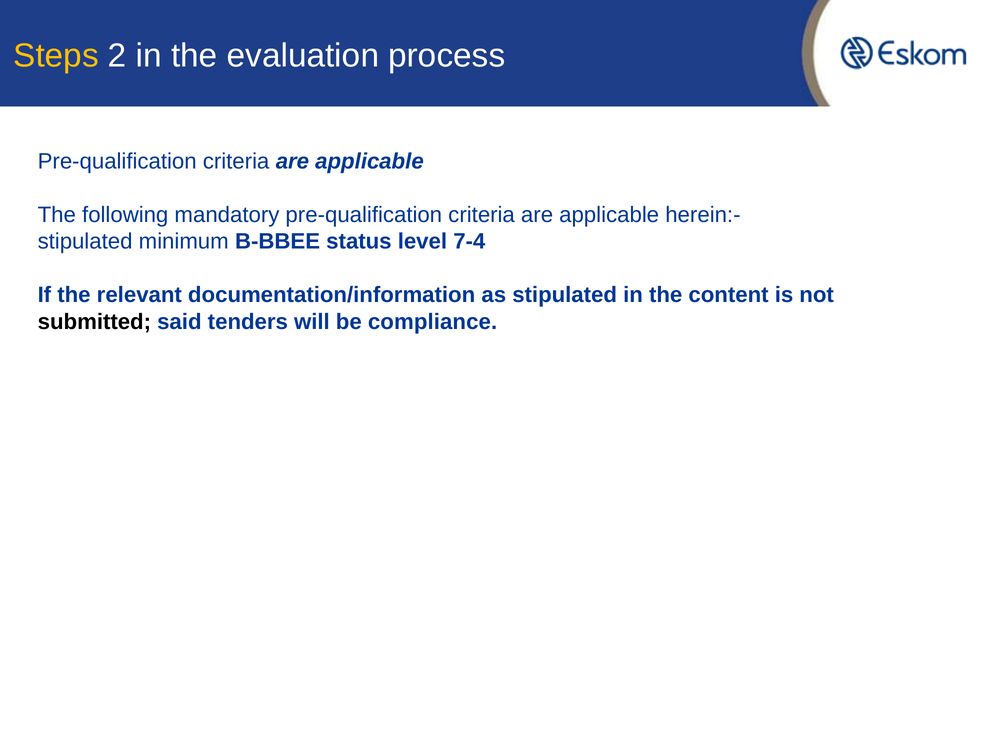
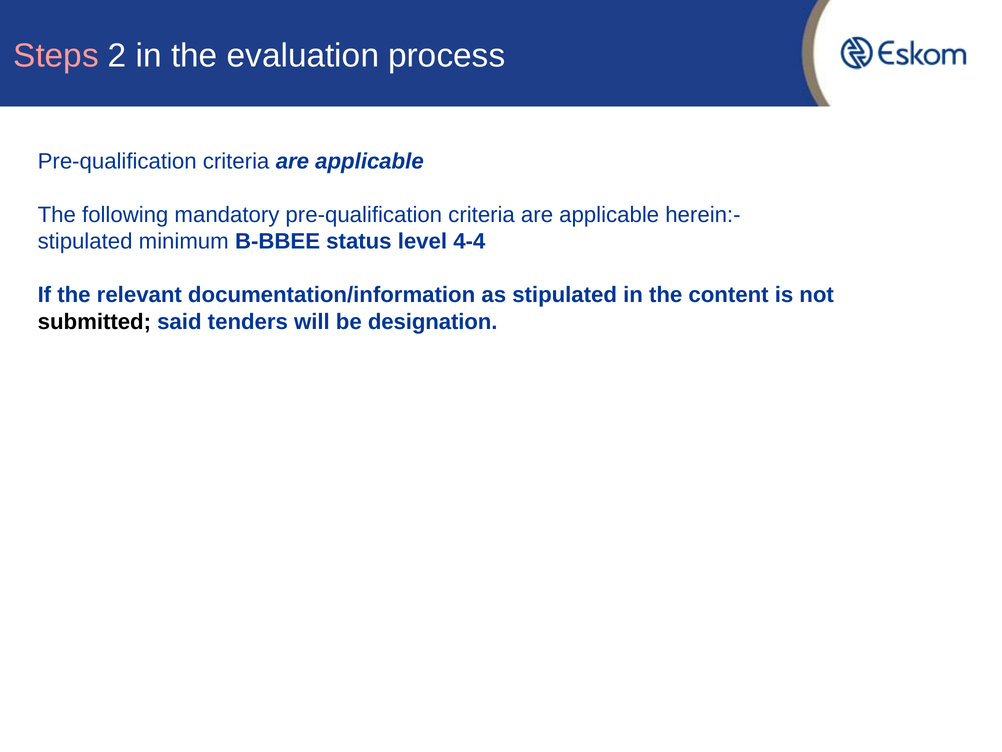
Steps colour: yellow -> pink (56, 55)
7-4: 7-4 -> 4-4 (469, 241)
compliance: compliance -> designation (433, 321)
